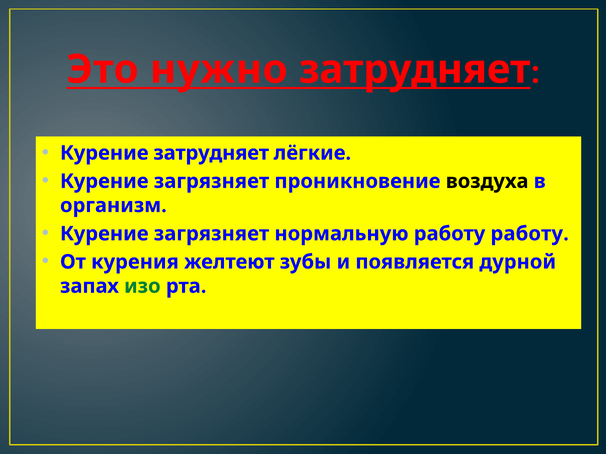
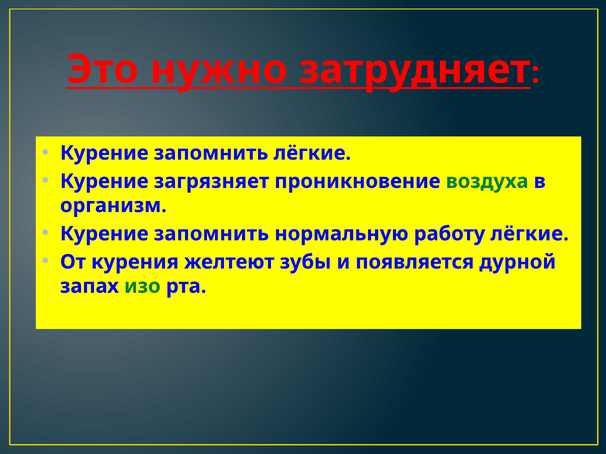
затрудняет: затрудняет -> запомнить (211, 153)
воздуха colour: black -> green (487, 181)
загрязняет: загрязняет -> запомнить (211, 234)
работу работу: работу -> лёгкие (530, 234)
